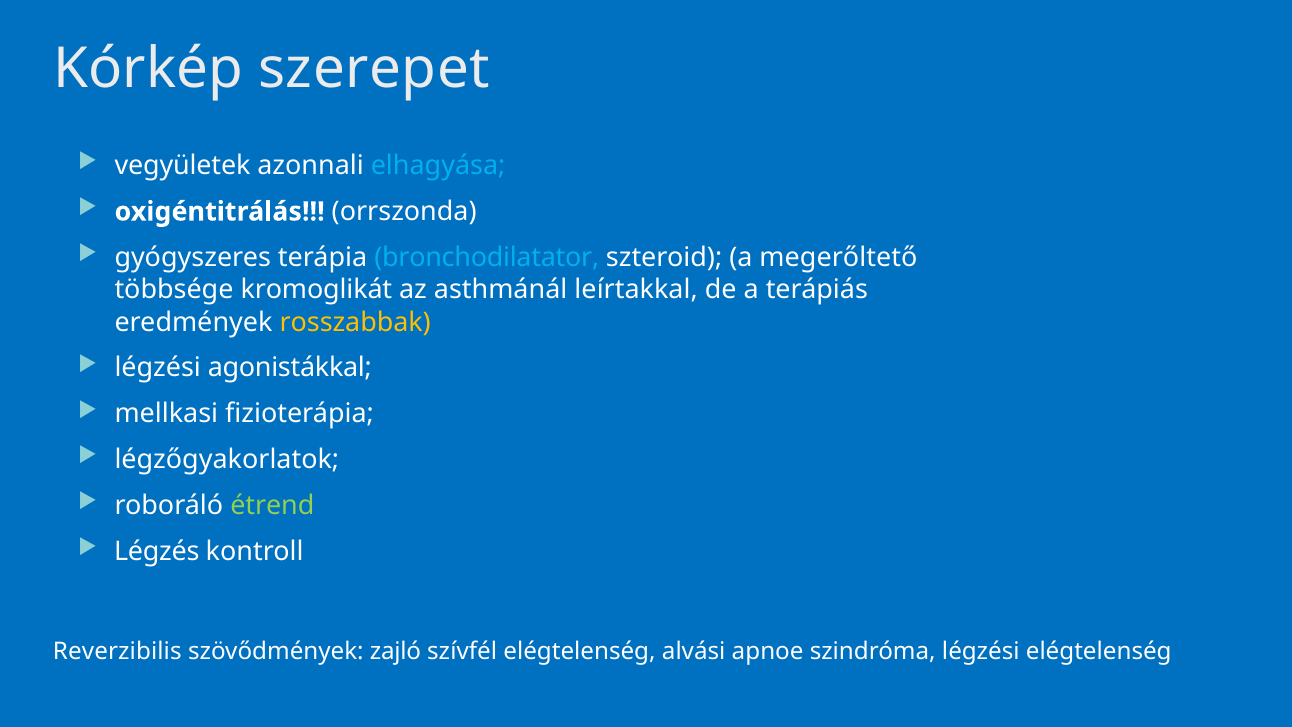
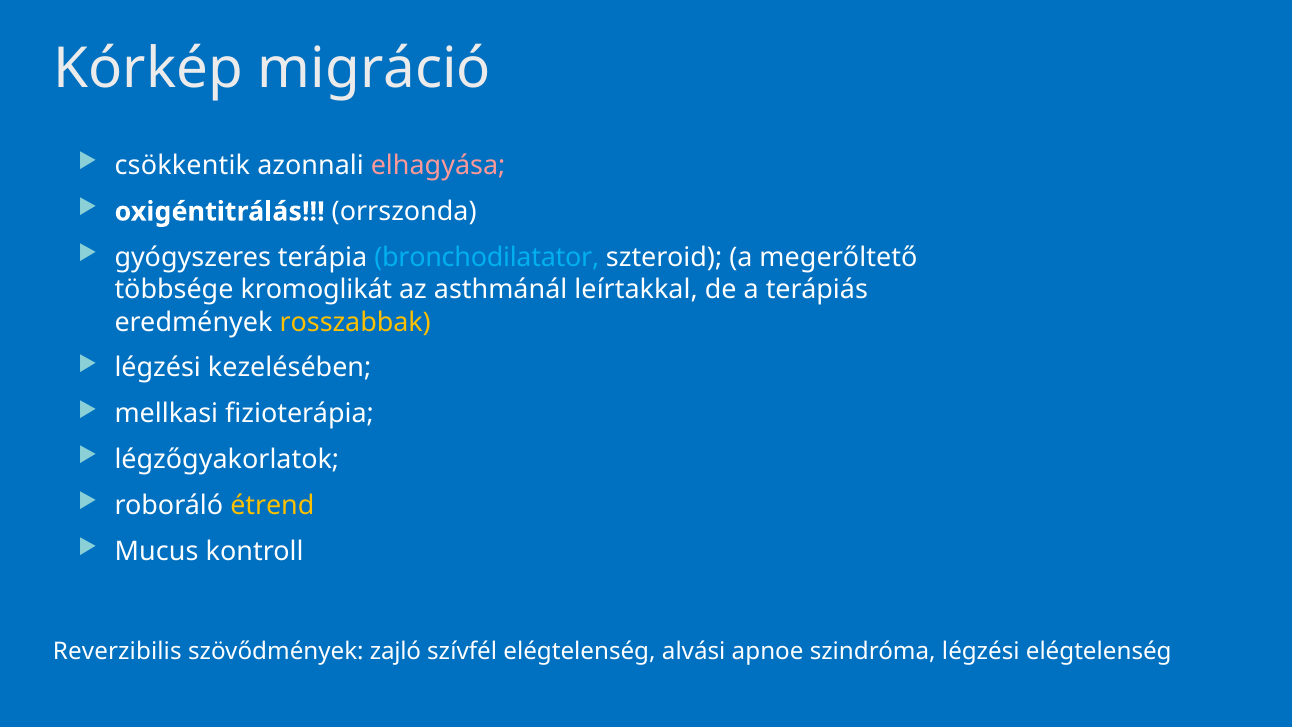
szerepet: szerepet -> migráció (374, 69)
vegyületek: vegyületek -> csökkentik (182, 166)
elhagyása colour: light blue -> pink (438, 166)
agonistákkal: agonistákkal -> kezelésében (290, 368)
étrend colour: light green -> yellow (272, 505)
Légzés: Légzés -> Mucus (157, 551)
